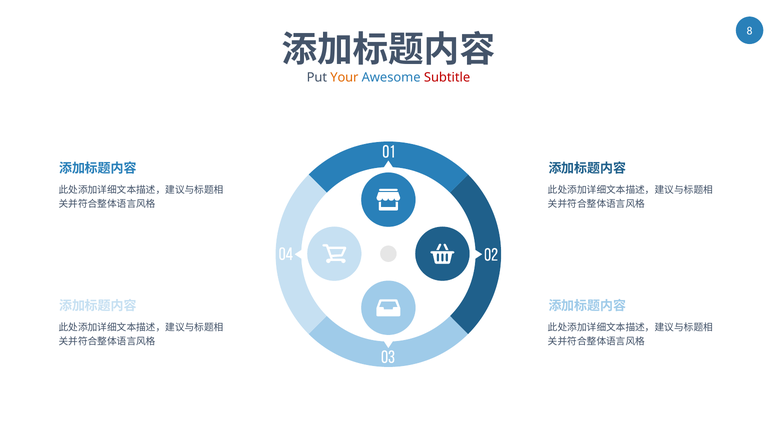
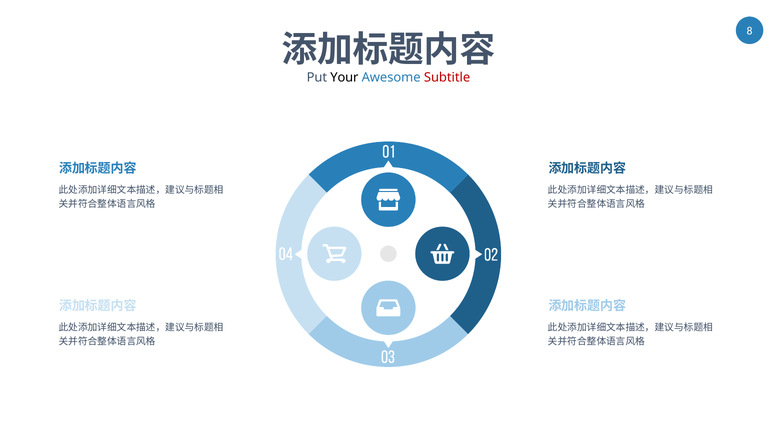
Your colour: orange -> black (344, 77)
